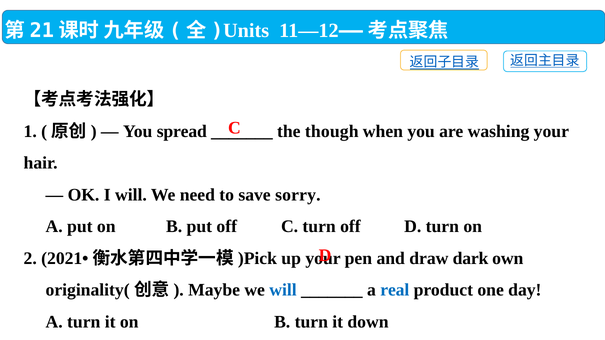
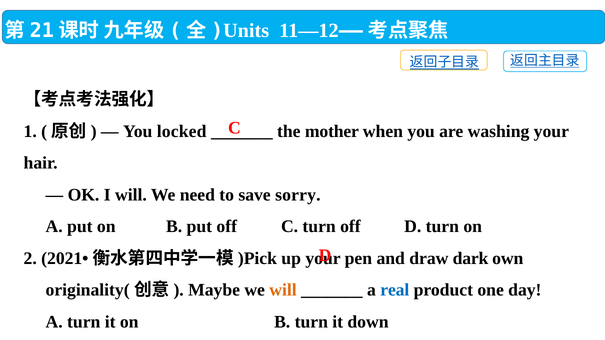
spread: spread -> locked (182, 131)
though: though -> mother (332, 131)
will colour: blue -> orange (283, 290)
